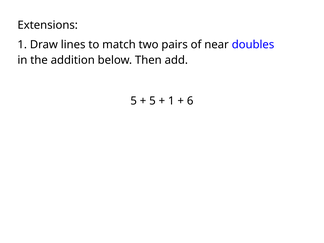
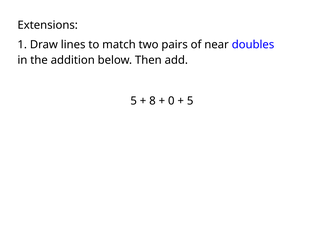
5: 5 -> 8 (152, 101)
1: 1 -> 0 (171, 101)
6: 6 -> 5 (190, 101)
